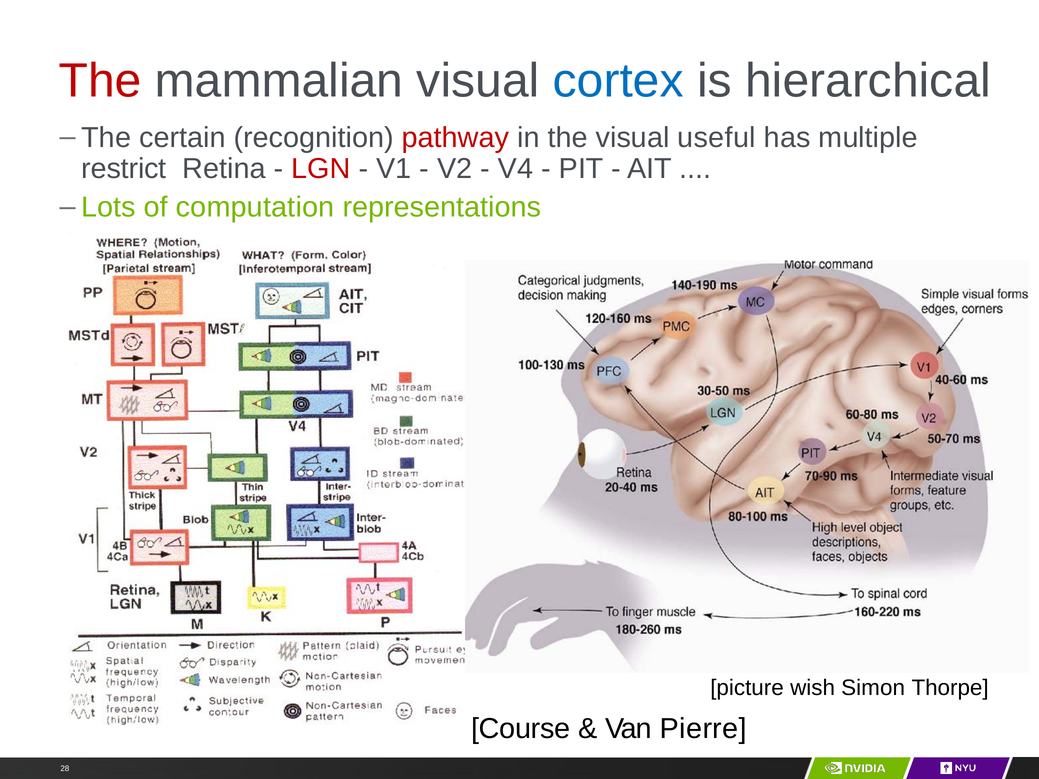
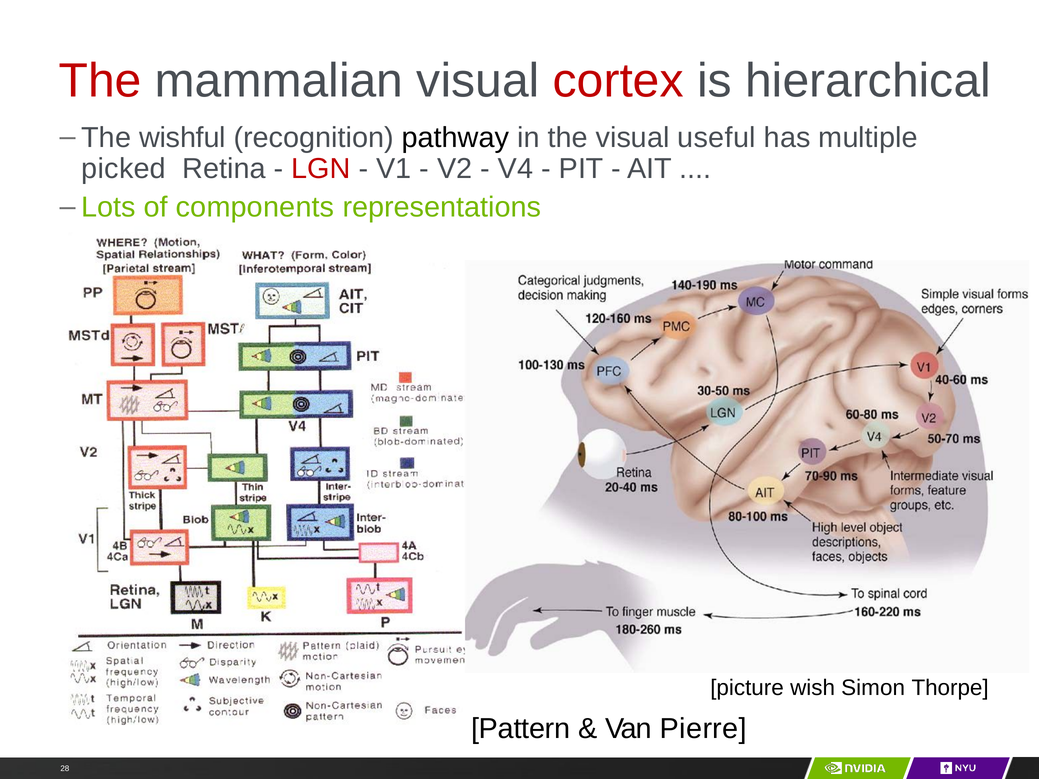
cortex colour: blue -> red (618, 81)
certain: certain -> wishful (182, 138)
pathway colour: red -> black (456, 138)
restrict: restrict -> picked (124, 169)
computation: computation -> components (255, 207)
Course: Course -> Pattern (521, 729)
